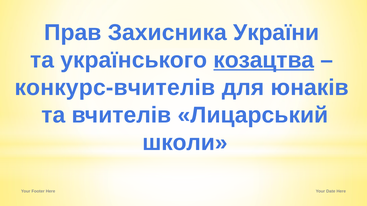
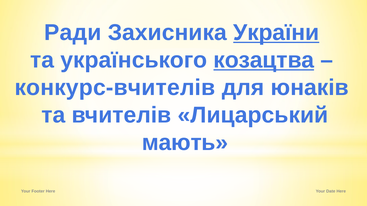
Прав: Прав -> Ради (73, 33)
України underline: none -> present (276, 33)
школи: школи -> мають (185, 143)
